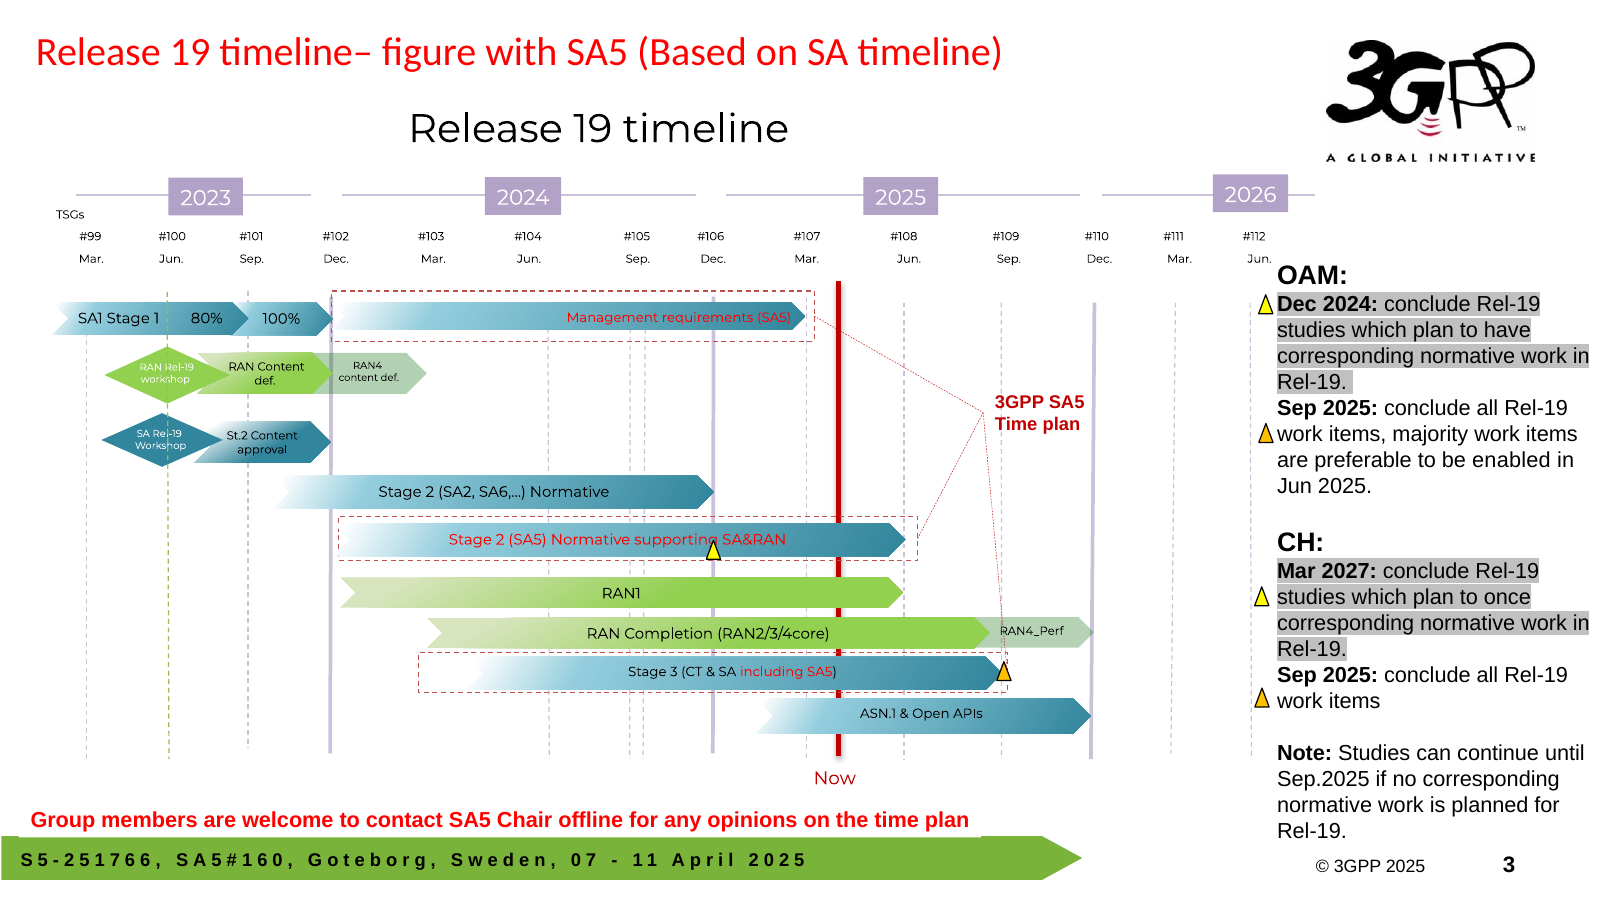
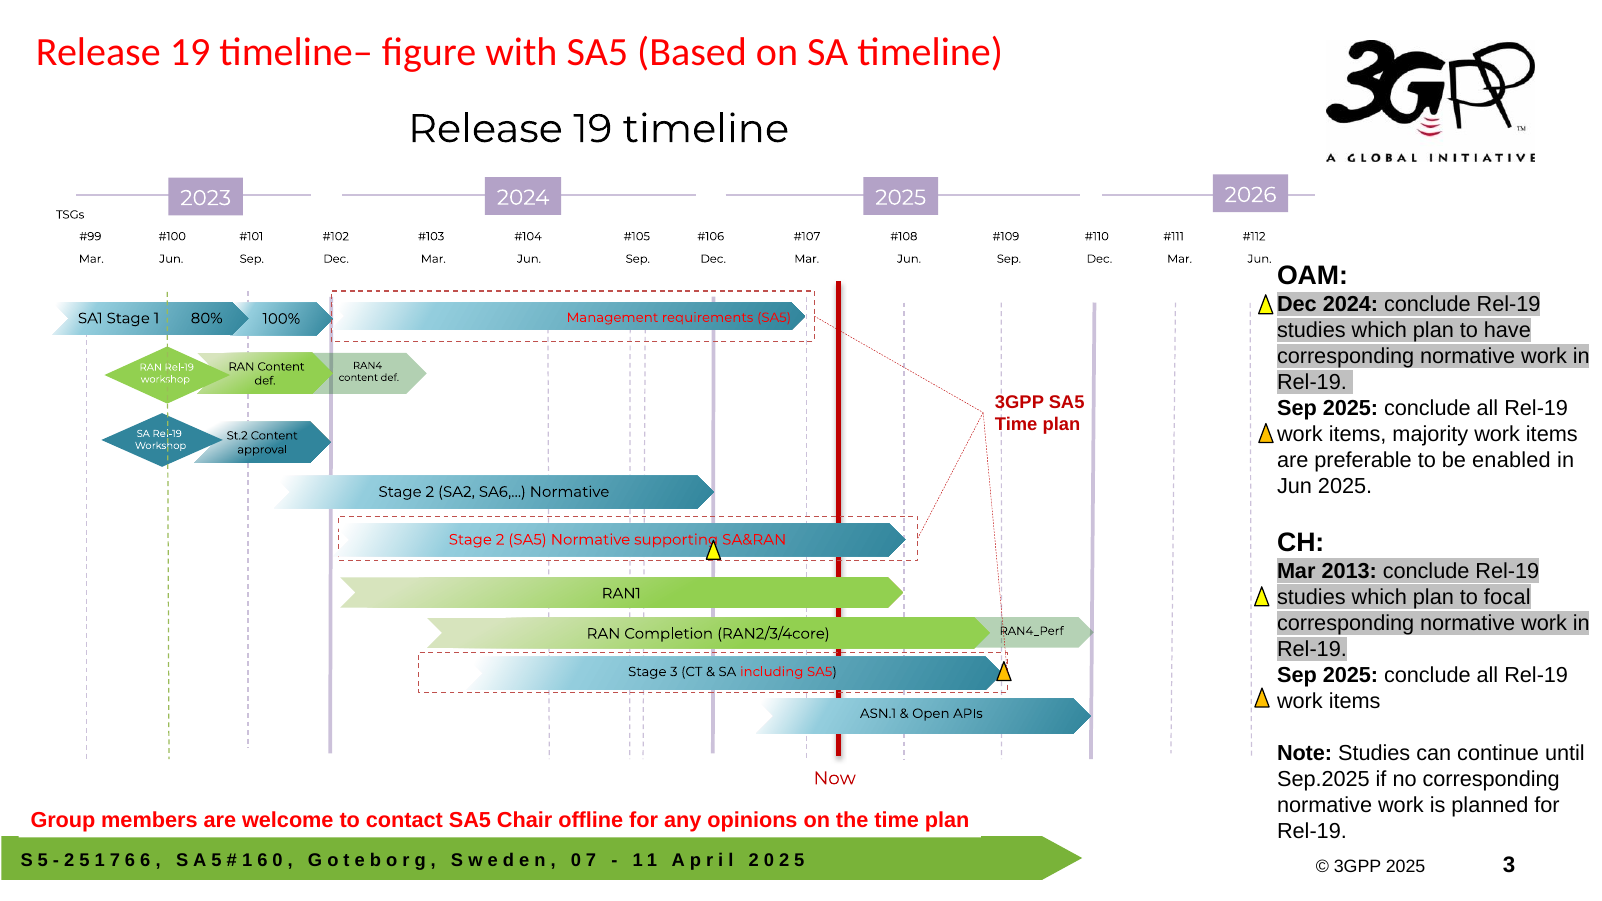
2027: 2027 -> 2013 (1349, 571)
once: once -> focal (1507, 597)
